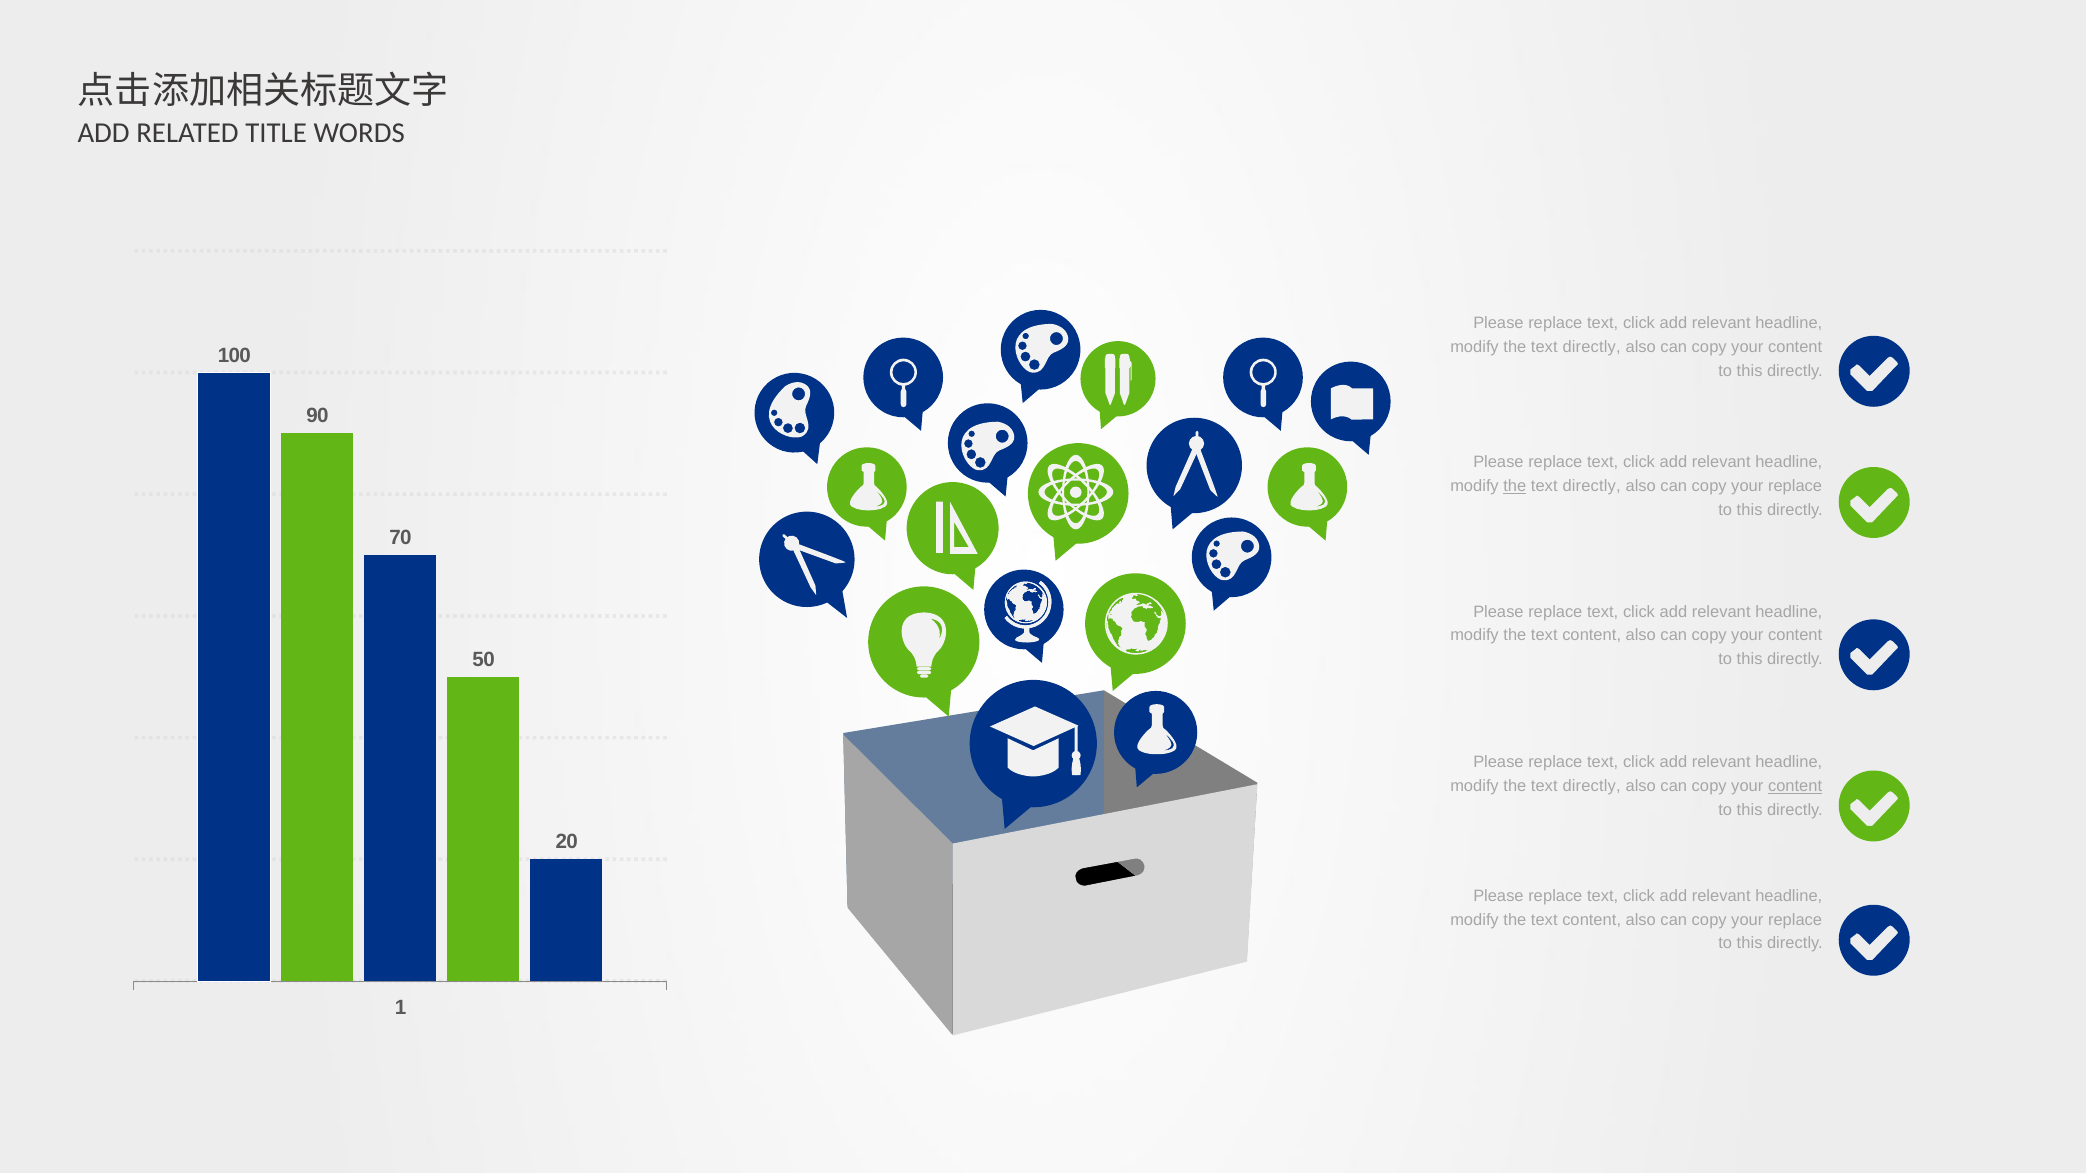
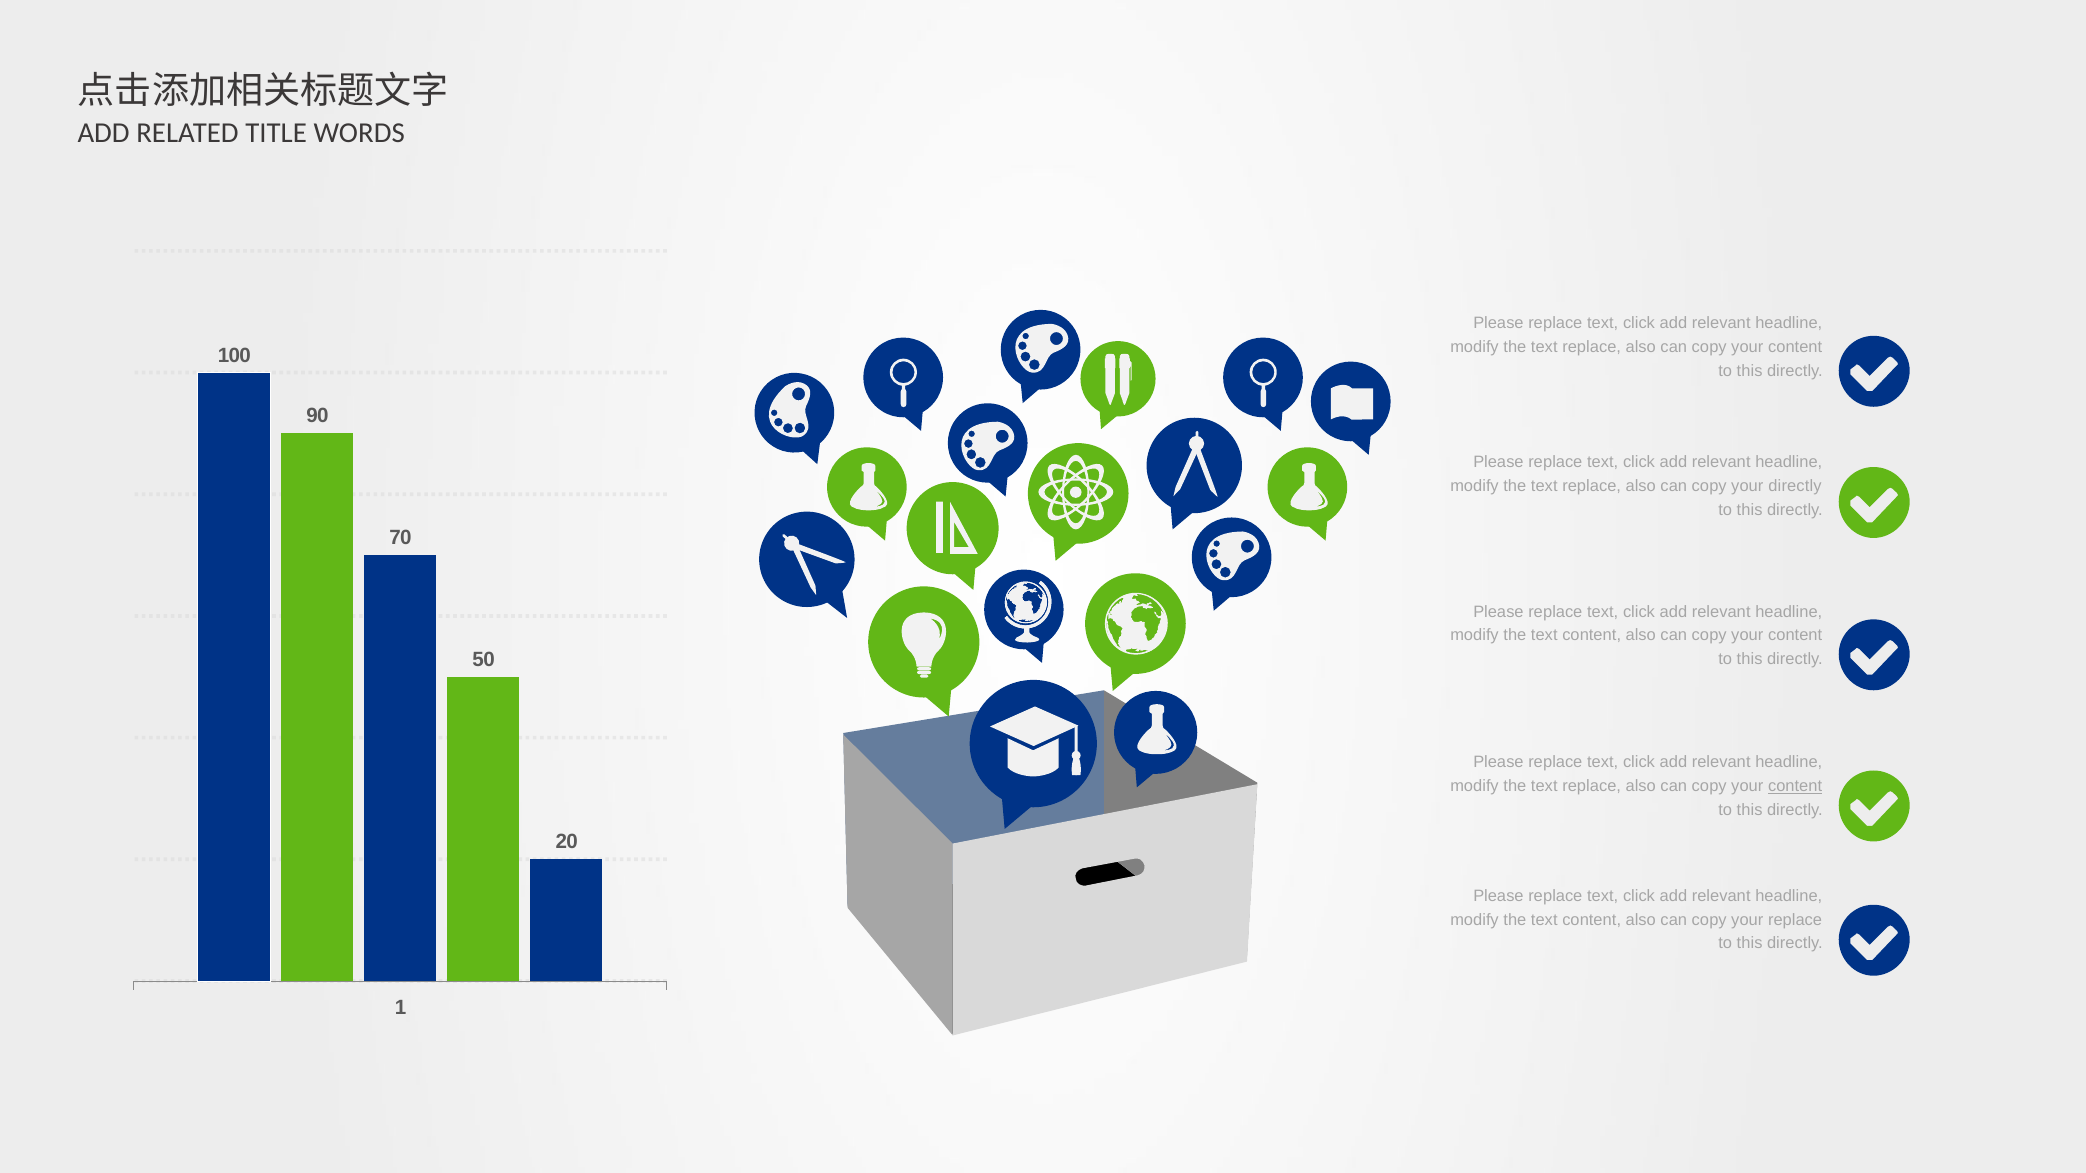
directly: directly -> replace (1592, 347)
the underline: present -> none (1515, 486)
directly: directly -> replace (1592, 486)
replace: replace -> directly (1795, 486)
directly: directly -> replace (1592, 786)
